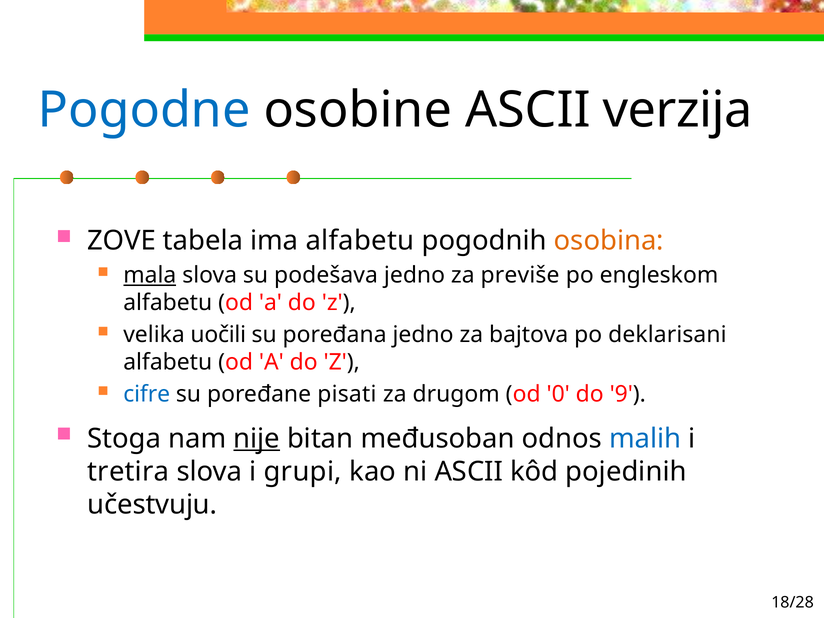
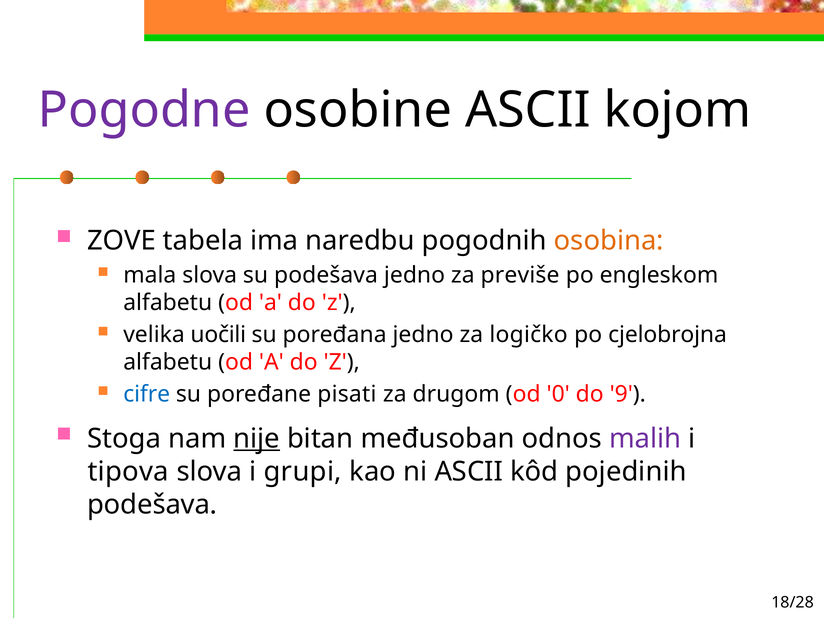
Pogodne colour: blue -> purple (144, 110)
verzija: verzija -> kojom (678, 110)
ima alfabetu: alfabetu -> naredbu (360, 241)
mala underline: present -> none (150, 275)
bajtova: bajtova -> logičko (529, 335)
deklarisani: deklarisani -> cjelobrojna (668, 335)
malih colour: blue -> purple (645, 439)
tretira: tretira -> tipova (128, 472)
učestvuju: učestvuju -> podešava (152, 504)
